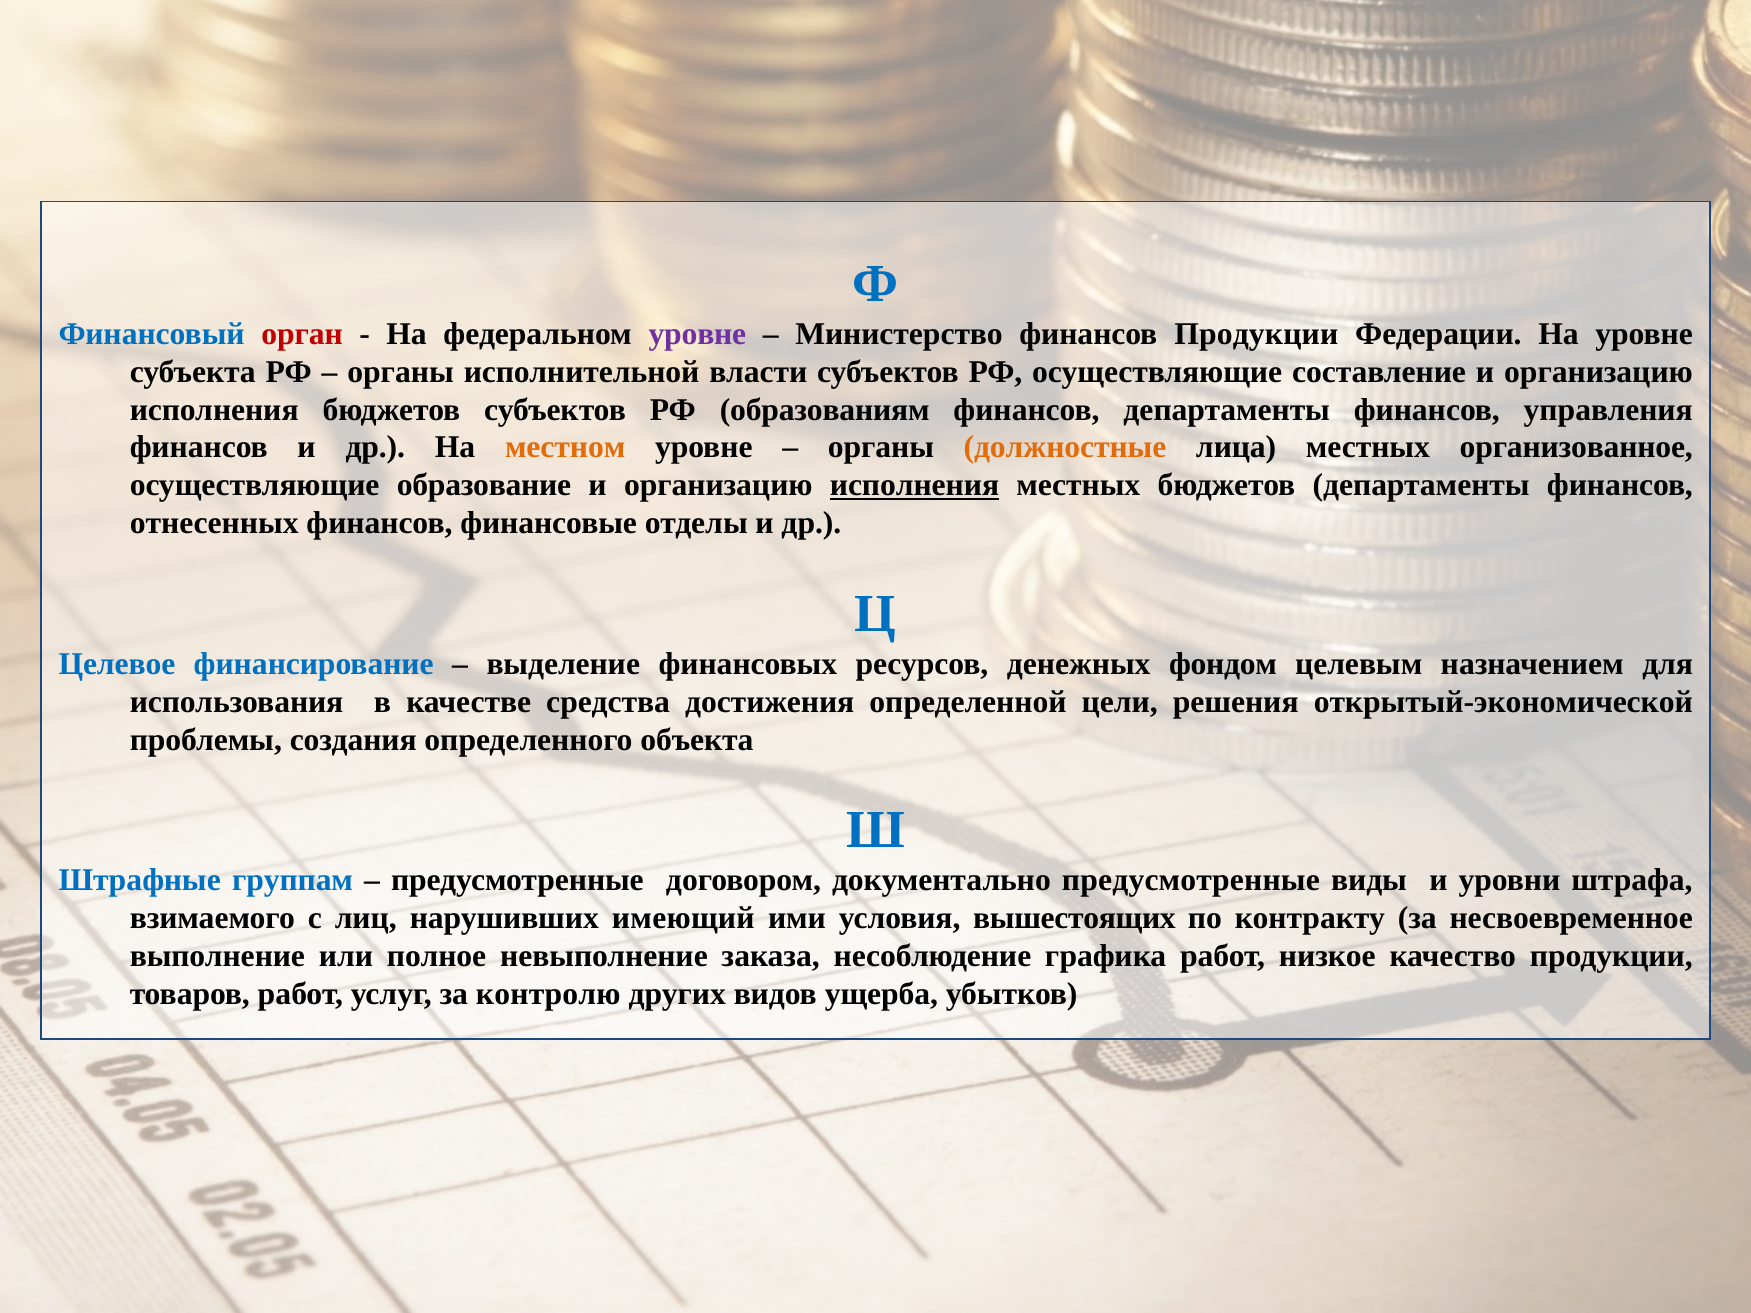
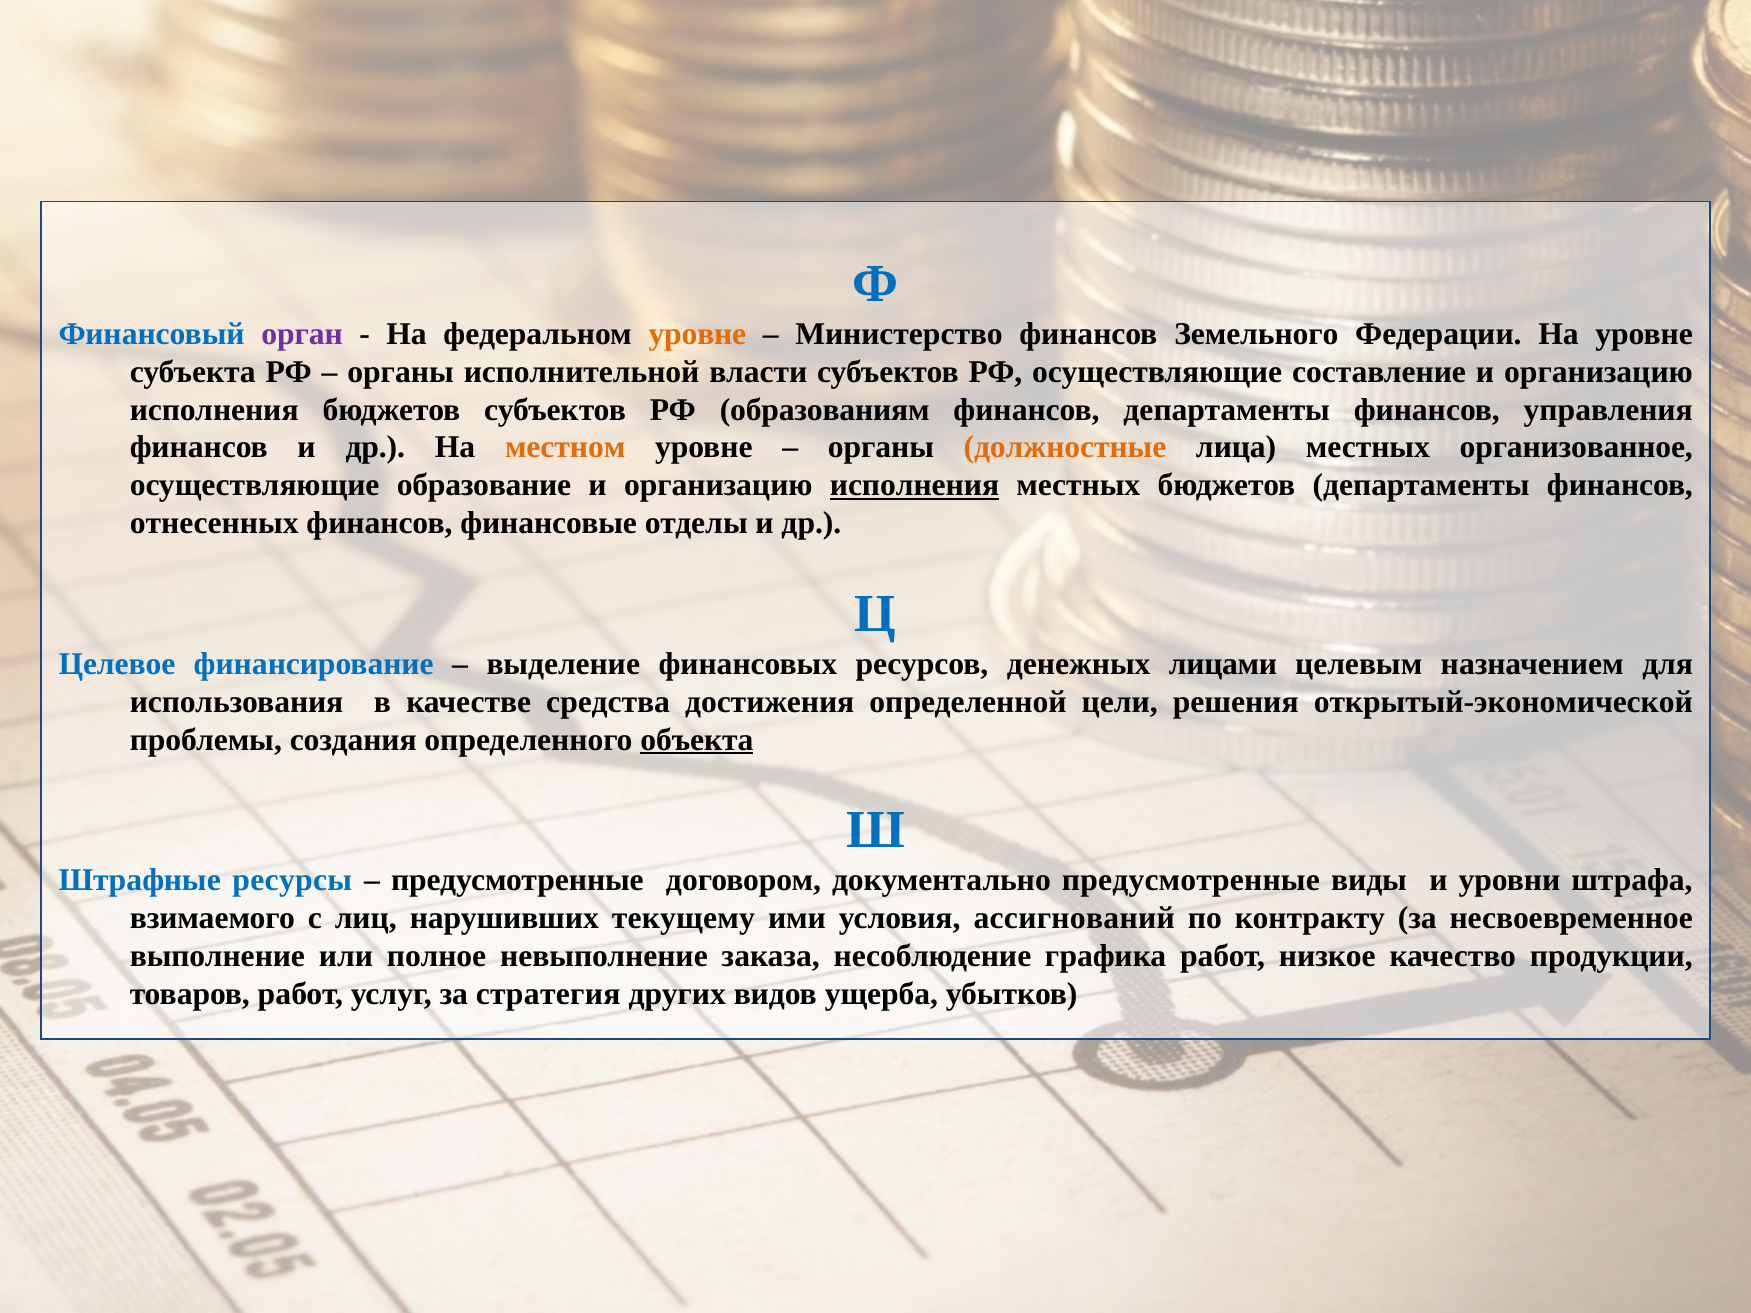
орган colour: red -> purple (302, 334)
уровне colour: purple -> orange (697, 334)
финансов Продукции: Продукции -> Земельного (1256, 334)
фондом: фондом -> лицами (1223, 664)
объекта underline: none -> present (697, 740)
группам: группам -> ресурсы (292, 880)
имеющий: имеющий -> текущему (683, 918)
вышестоящих: вышестоящих -> ассигнований (1074, 918)
контролю: контролю -> стратегия (548, 994)
